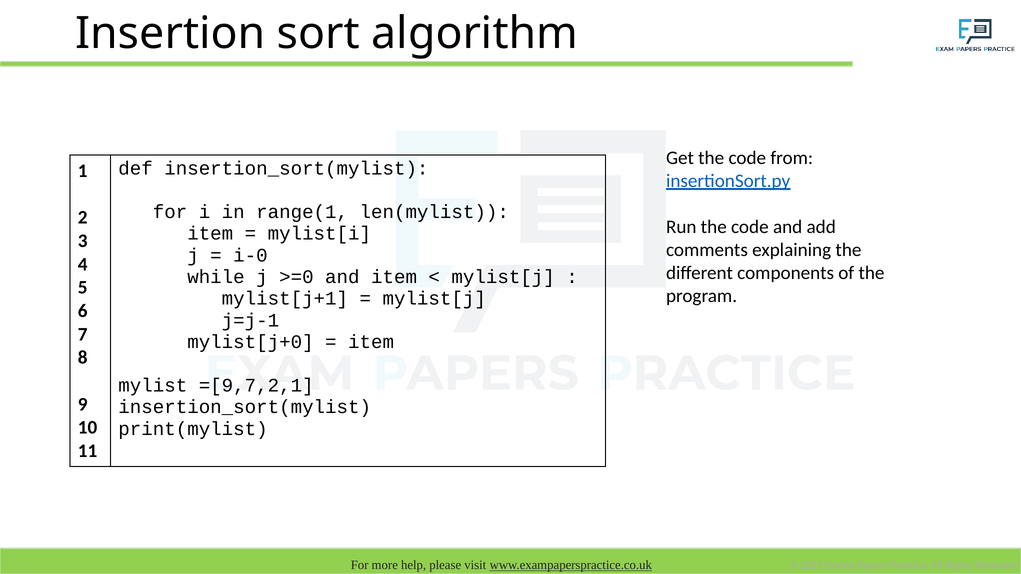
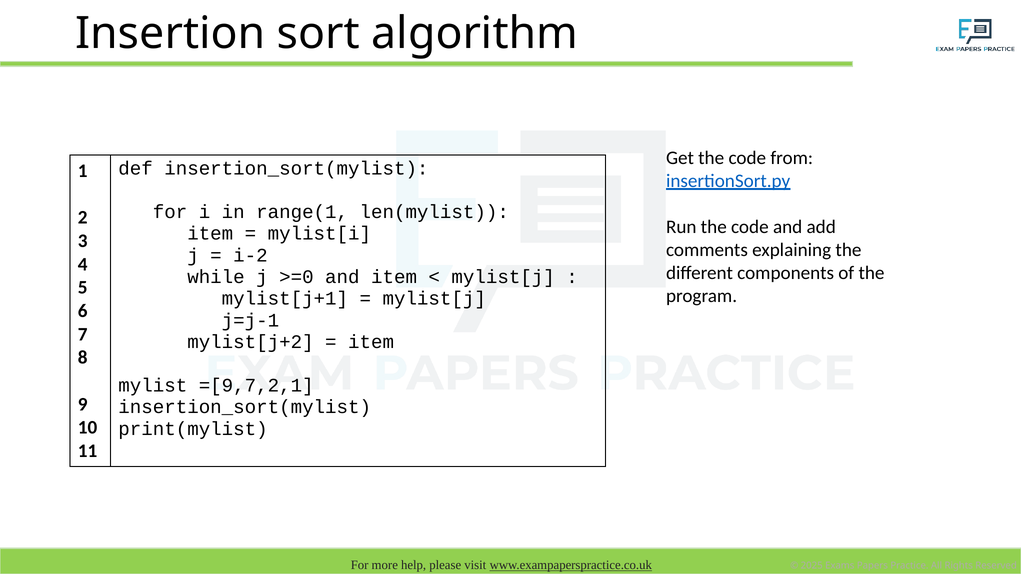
i-0: i-0 -> i-2 (250, 255)
mylist[j+0: mylist[j+0 -> mylist[j+2 (250, 342)
